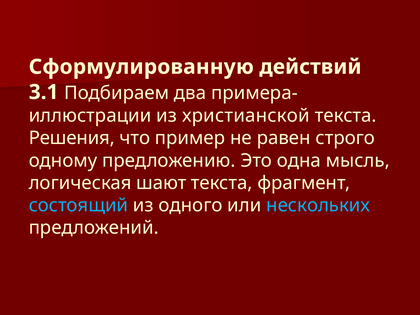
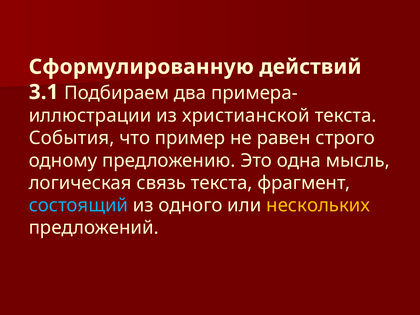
Решения: Решения -> События (72, 138)
шают: шают -> связь (161, 183)
нескольких colour: light blue -> yellow (318, 205)
